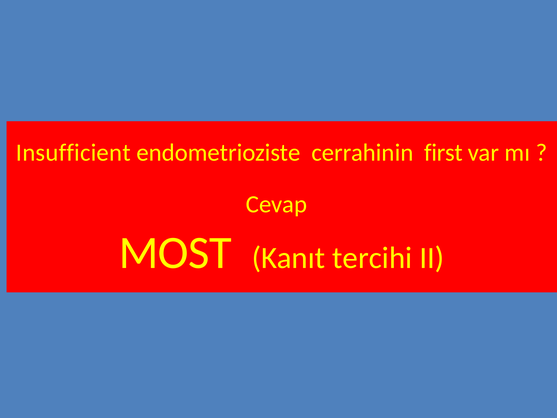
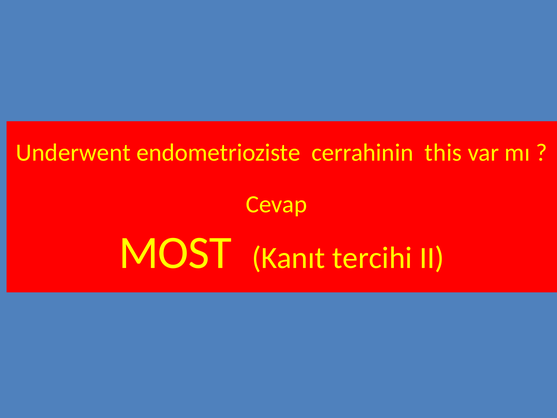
Insufficient: Insufficient -> Underwent (73, 153)
first: first -> this (443, 153)
